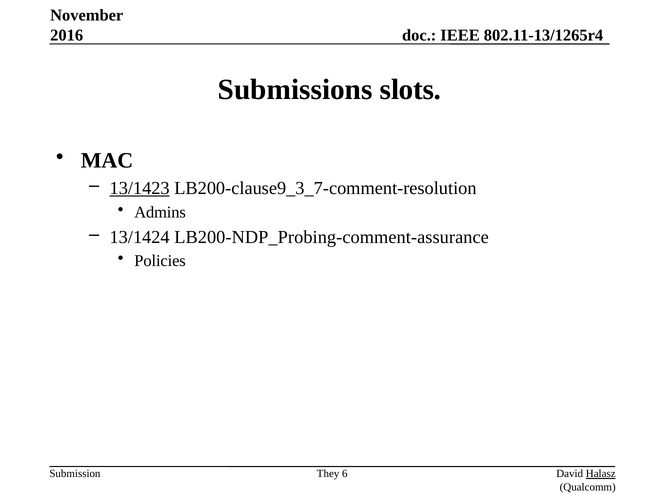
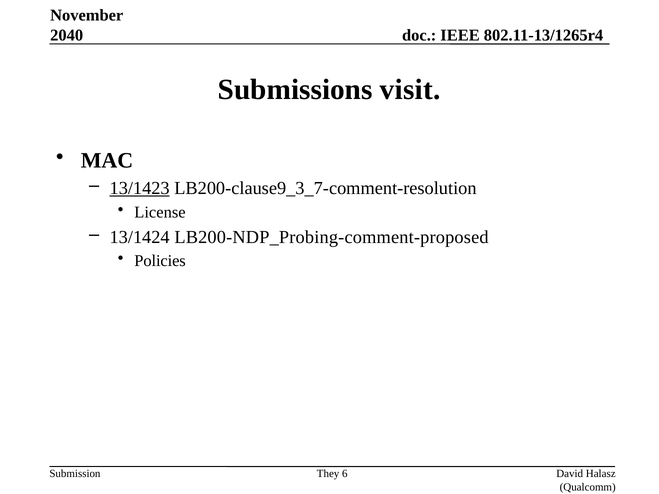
2016: 2016 -> 2040 (67, 35)
slots: slots -> visit (410, 90)
Admins: Admins -> License (160, 212)
LB200-NDP_Probing-comment-assurance: LB200-NDP_Probing-comment-assurance -> LB200-NDP_Probing-comment-proposed (331, 237)
Halasz underline: present -> none (601, 474)
